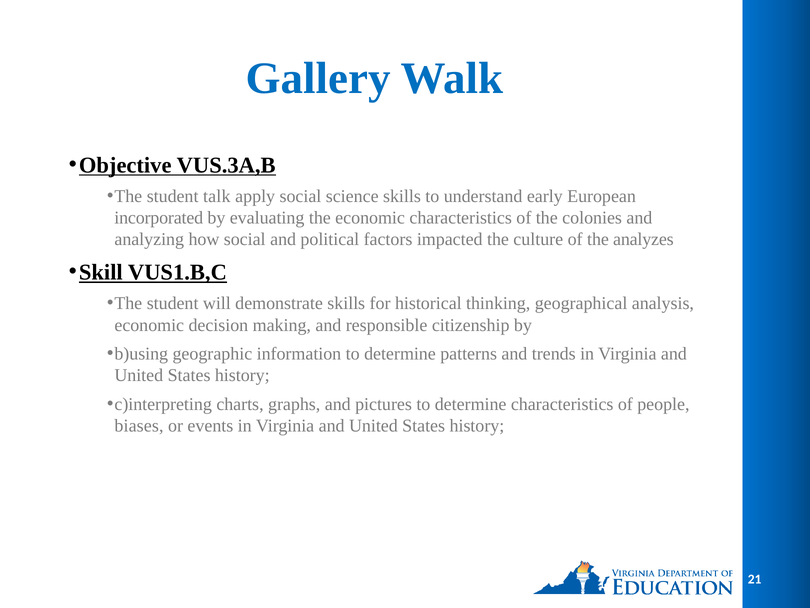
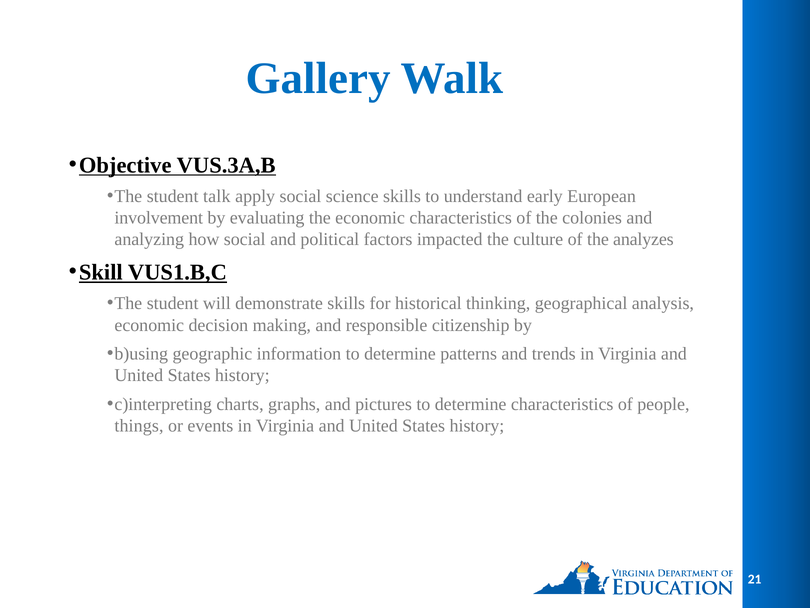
incorporated: incorporated -> involvement (159, 218)
biases: biases -> things (139, 426)
